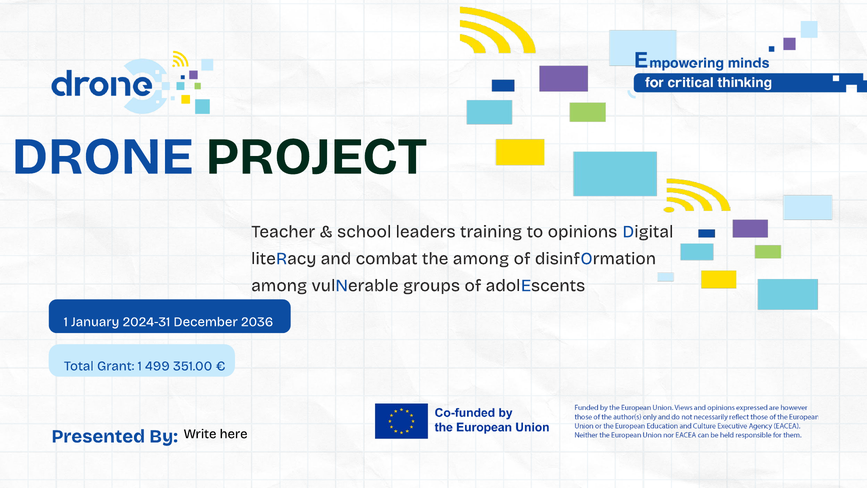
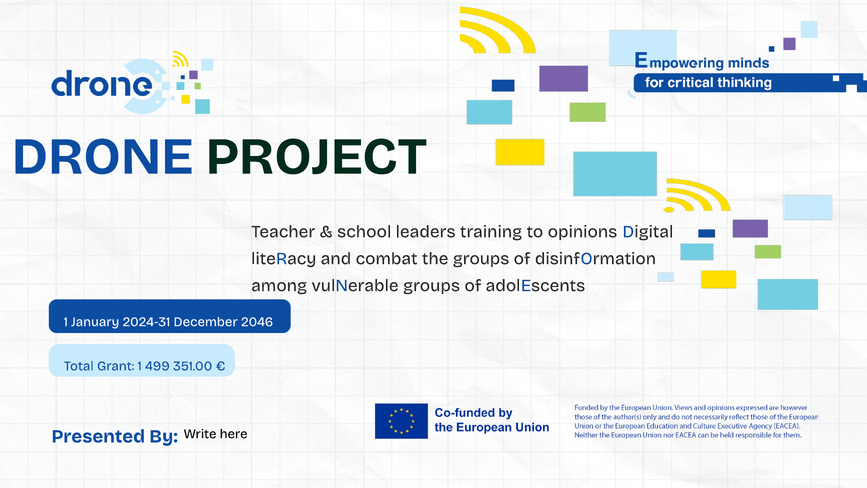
the among: among -> groups (481, 258)
2036: 2036 -> 2046 (257, 322)
